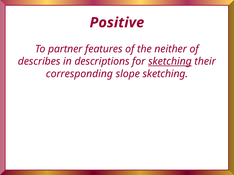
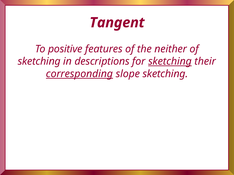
Positive: Positive -> Tangent (117, 23)
partner: partner -> positive (65, 49)
describes: describes -> sketching (39, 62)
corresponding underline: none -> present (79, 74)
